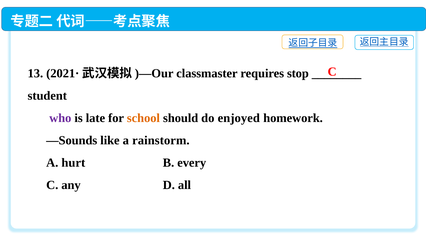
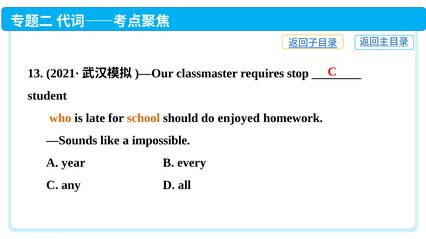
who colour: purple -> orange (60, 118)
rainstorm: rainstorm -> impossible (161, 141)
hurt: hurt -> year (73, 163)
